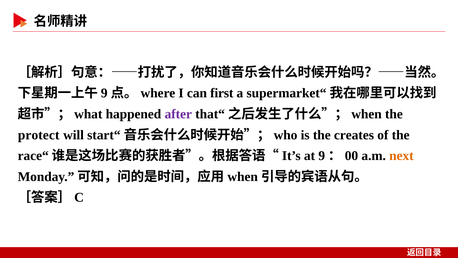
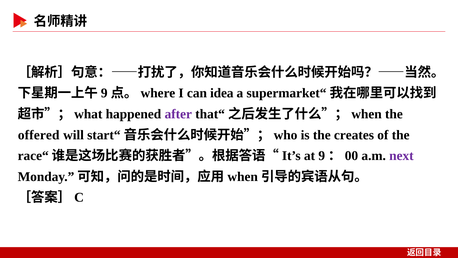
first: first -> idea (222, 93)
protect: protect -> offered (39, 135)
next colour: orange -> purple (401, 156)
